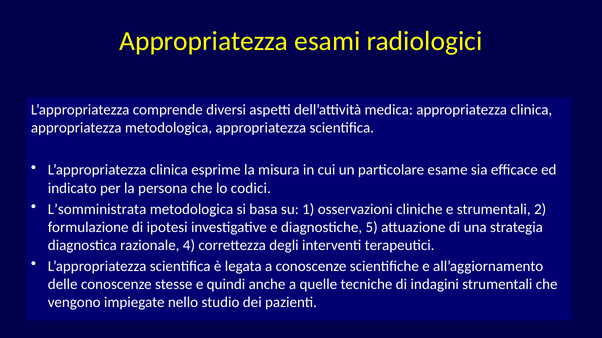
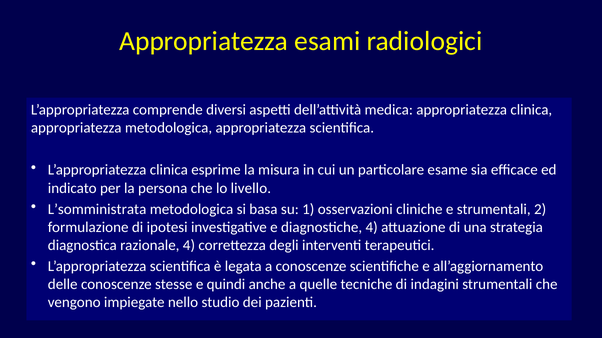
codici: codici -> livello (251, 188)
diagnostiche 5: 5 -> 4 (372, 228)
